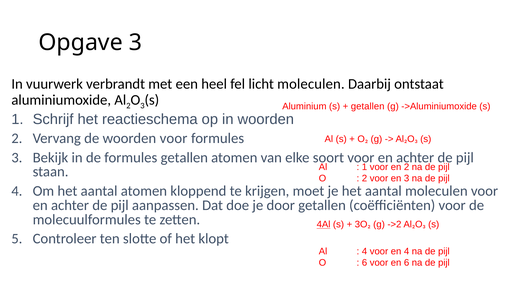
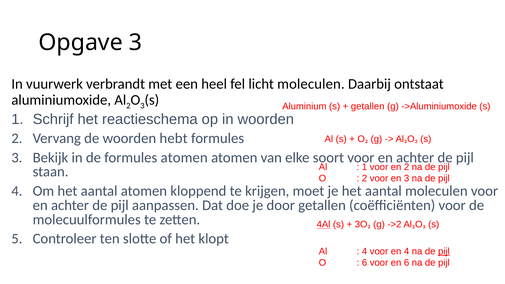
woorden voor: voor -> hebt (174, 138)
formules getallen: getallen -> atomen (184, 158)
pijl underline: none -> present (444, 251)
